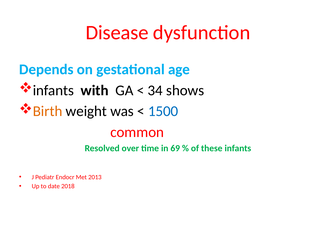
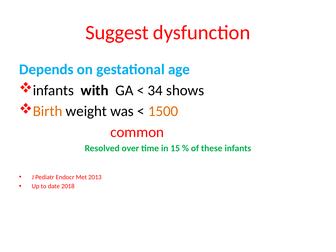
Disease: Disease -> Suggest (117, 33)
1500 colour: blue -> orange (163, 111)
69: 69 -> 15 (175, 148)
